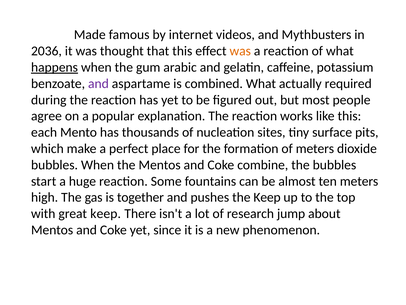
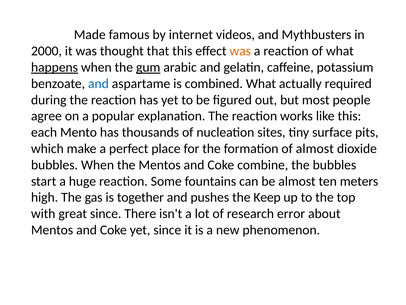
2036: 2036 -> 2000 (46, 51)
gum underline: none -> present (148, 67)
and colour: purple -> blue (98, 83)
of meters: meters -> almost (315, 148)
great keep: keep -> since (106, 213)
jump: jump -> error (291, 213)
